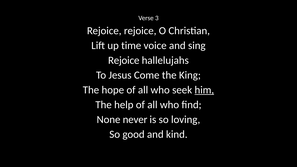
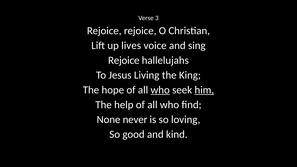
time: time -> lives (131, 46)
Come: Come -> Living (147, 75)
who underline: none -> present (160, 90)
